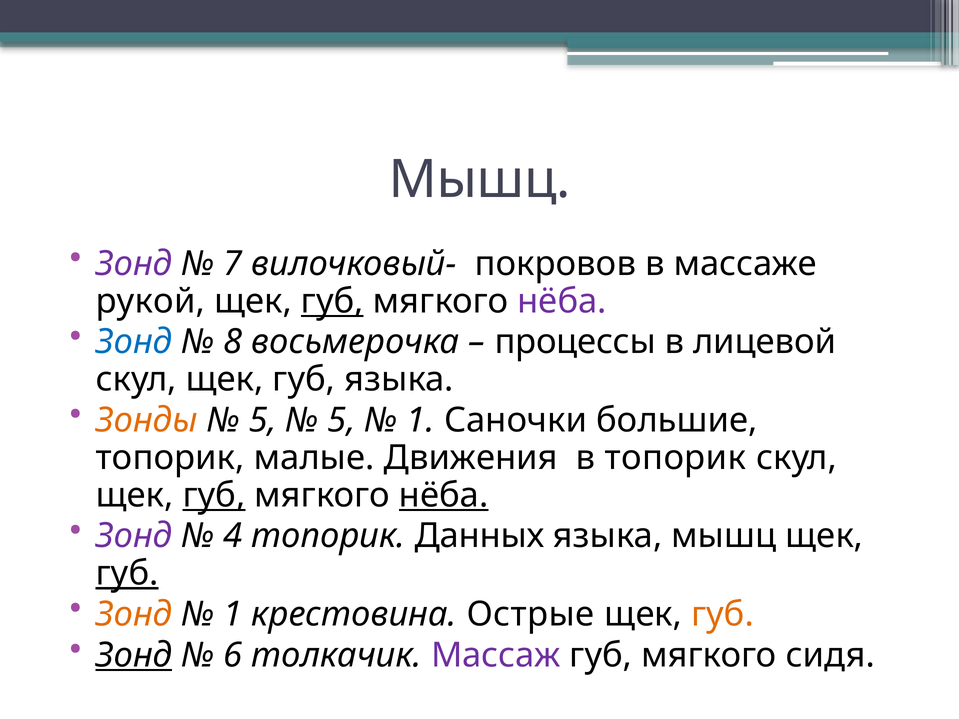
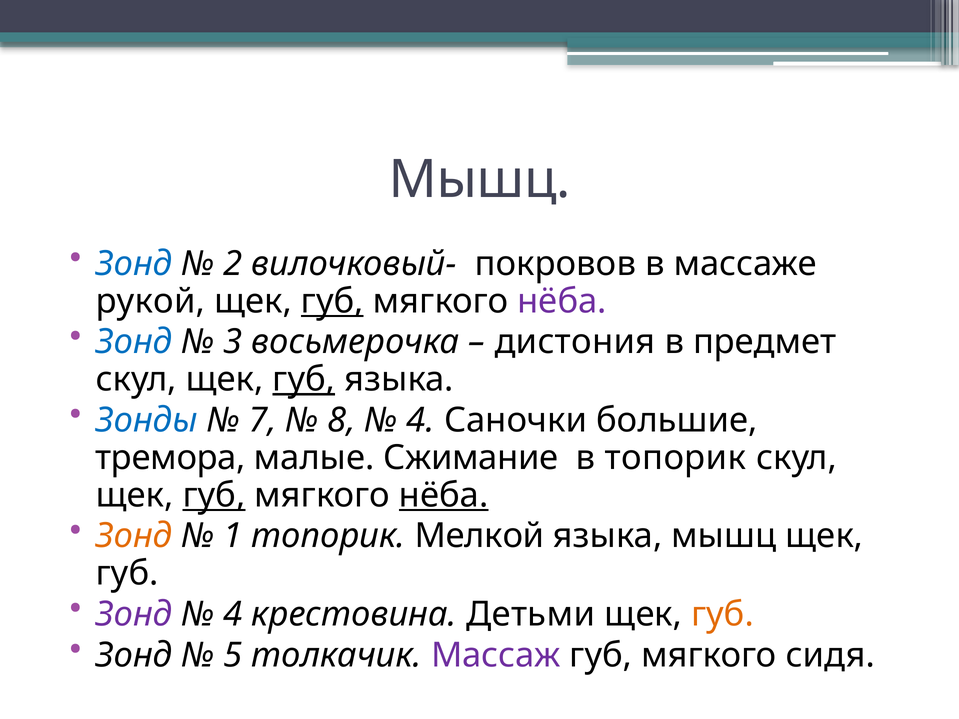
Зонд colour: purple -> blue (134, 264)
7: 7 -> 2 (233, 264)
8: 8 -> 3 (233, 342)
процессы: процессы -> дистония (575, 342)
лицевой: лицевой -> предмет (765, 342)
губ underline: none -> present (304, 380)
Зонды colour: orange -> blue (147, 421)
5: 5 -> 7 (263, 421)
5: 5 -> 8 (341, 421)
1: 1 -> 4 (420, 421)
топорик: топорик -> тремора (170, 458)
Движения: Движения -> Сжимание (471, 458)
Зонд colour: purple -> orange (134, 536)
4: 4 -> 1 (233, 536)
Данных: Данных -> Мелкой (479, 536)
губ underline: present -> none (127, 574)
Зонд colour: orange -> purple (134, 615)
1: 1 -> 4 (233, 615)
Острые: Острые -> Детьми (531, 615)
Зонд underline: present -> none (134, 656)
6: 6 -> 5 (233, 656)
